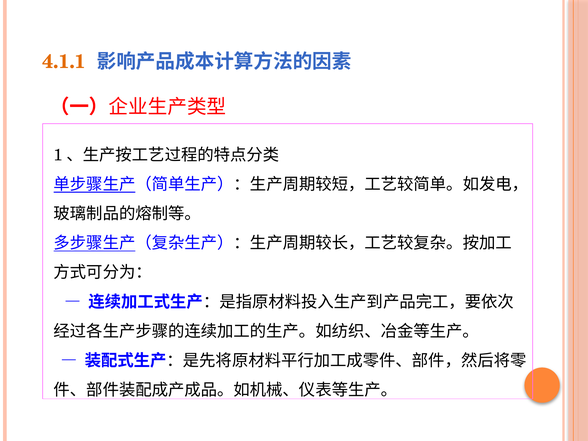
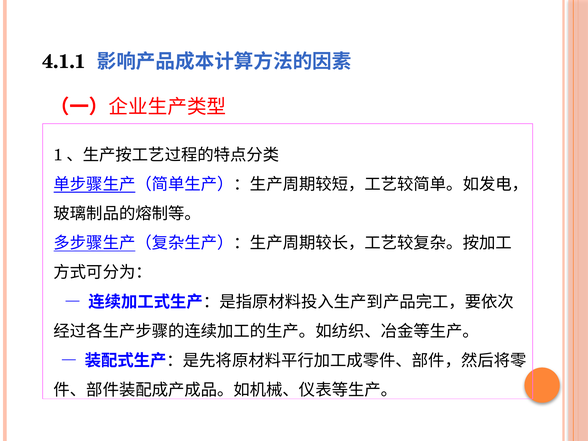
4.1.1 colour: orange -> black (64, 62)
